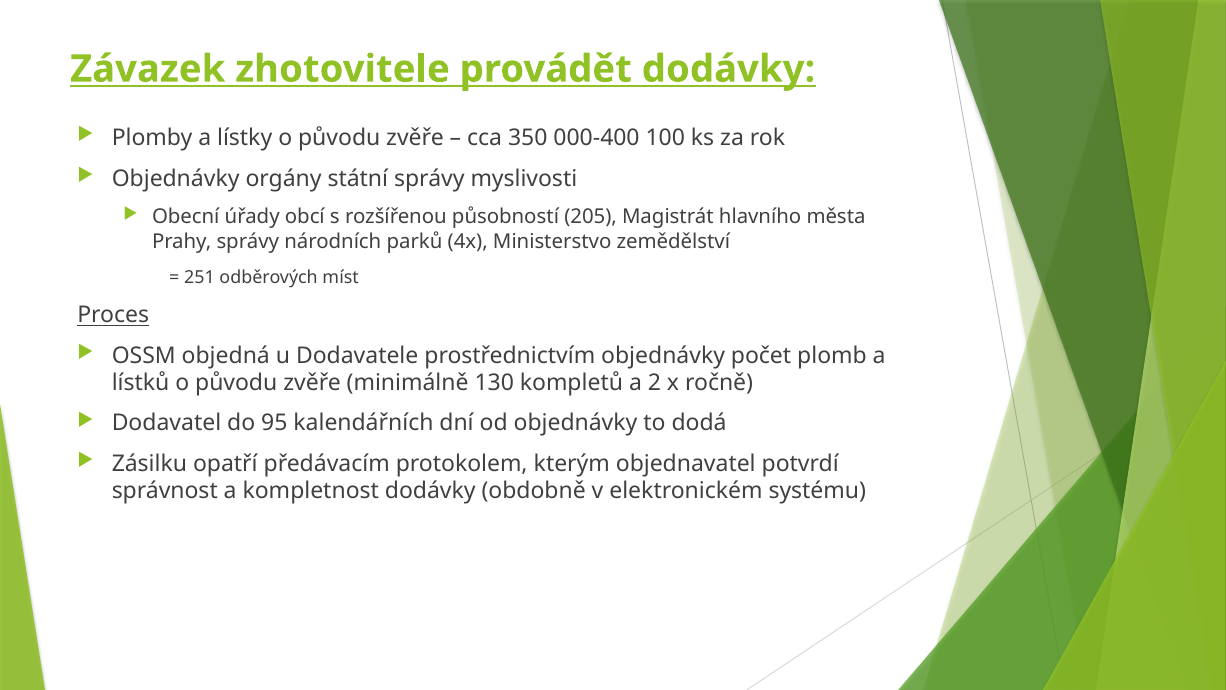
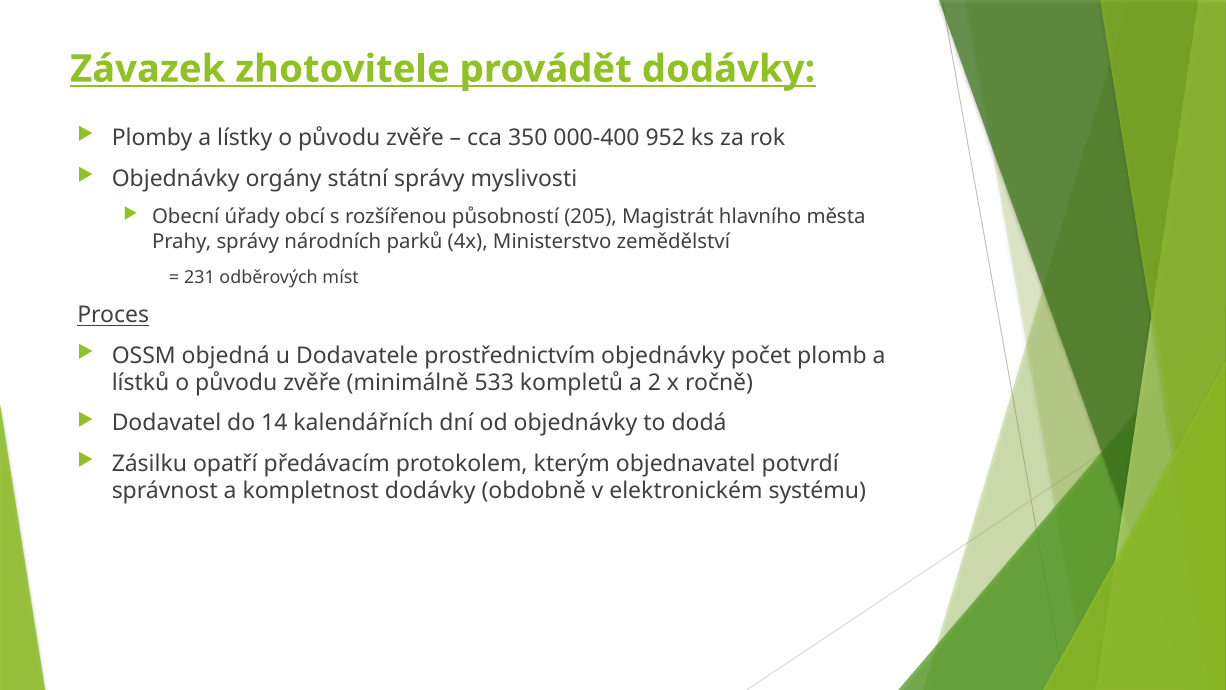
100: 100 -> 952 (665, 138)
251: 251 -> 231 (199, 277)
130: 130 -> 533 (494, 383)
95: 95 -> 14 (274, 423)
